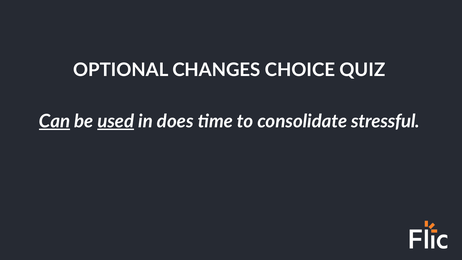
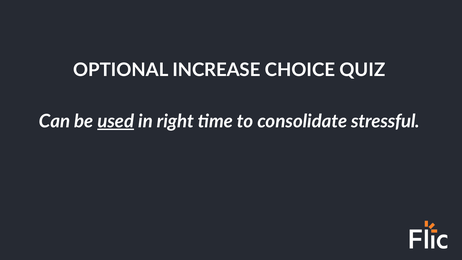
CHANGES: CHANGES -> INCREASE (216, 70)
Can underline: present -> none (55, 121)
does: does -> right (175, 121)
